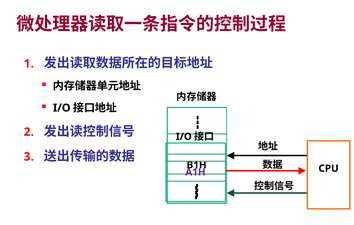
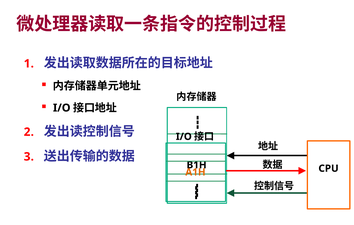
A1H colour: purple -> orange (195, 172)
